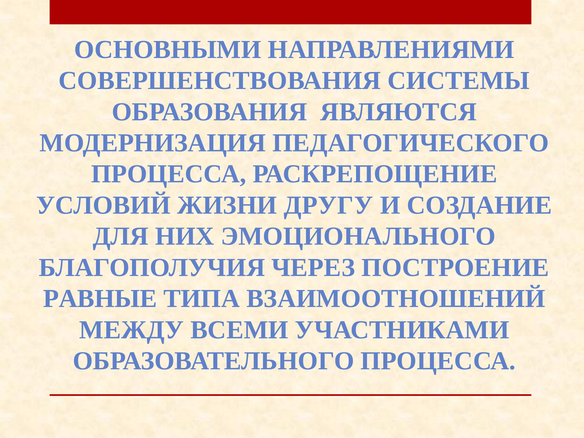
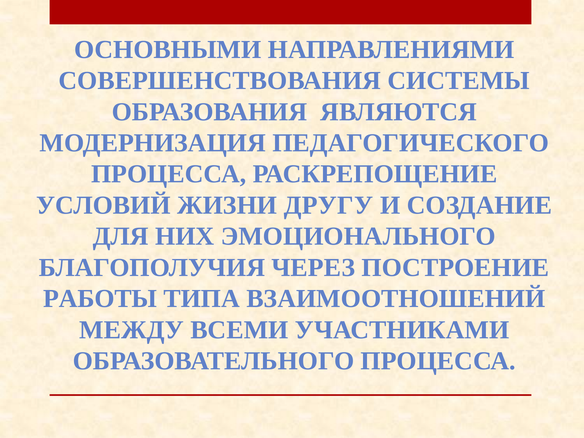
РАВНЫЕ: РАВНЫЕ -> РАБОТЫ (100, 299)
